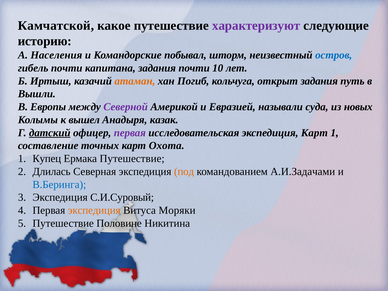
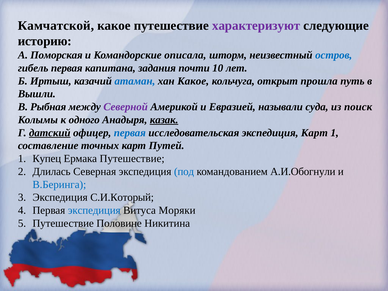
Населения: Населения -> Поморская (56, 55)
побывал: побывал -> описала (185, 55)
гибель почти: почти -> первая (67, 68)
атаман colour: orange -> blue (135, 81)
хан Погиб: Погиб -> Какое (193, 81)
открыт задания: задания -> прошла (319, 81)
Европы: Европы -> Рыбная (48, 107)
новых: новых -> поиск (358, 107)
вышел: вышел -> одного (84, 120)
казак underline: none -> present (164, 120)
первая colour: purple -> blue (130, 133)
Охота: Охота -> Путей (167, 146)
под colour: orange -> blue (184, 172)
А.И.Задачами: А.И.Задачами -> А.И.Обогнули (303, 172)
С.И.Суровый: С.И.Суровый -> С.И.Который (122, 197)
экспедиция colour: orange -> blue (94, 210)
